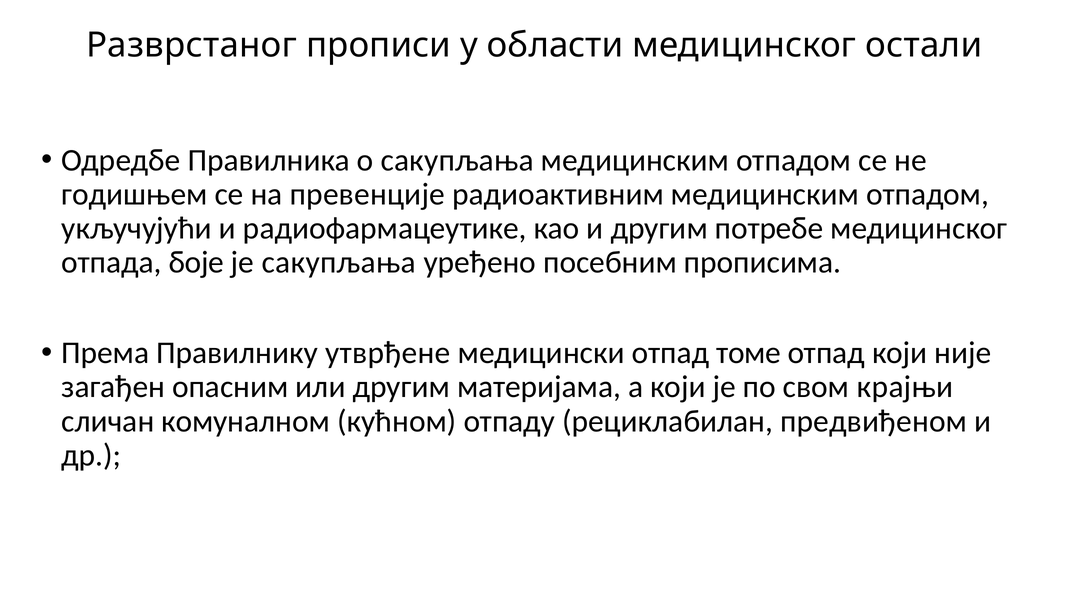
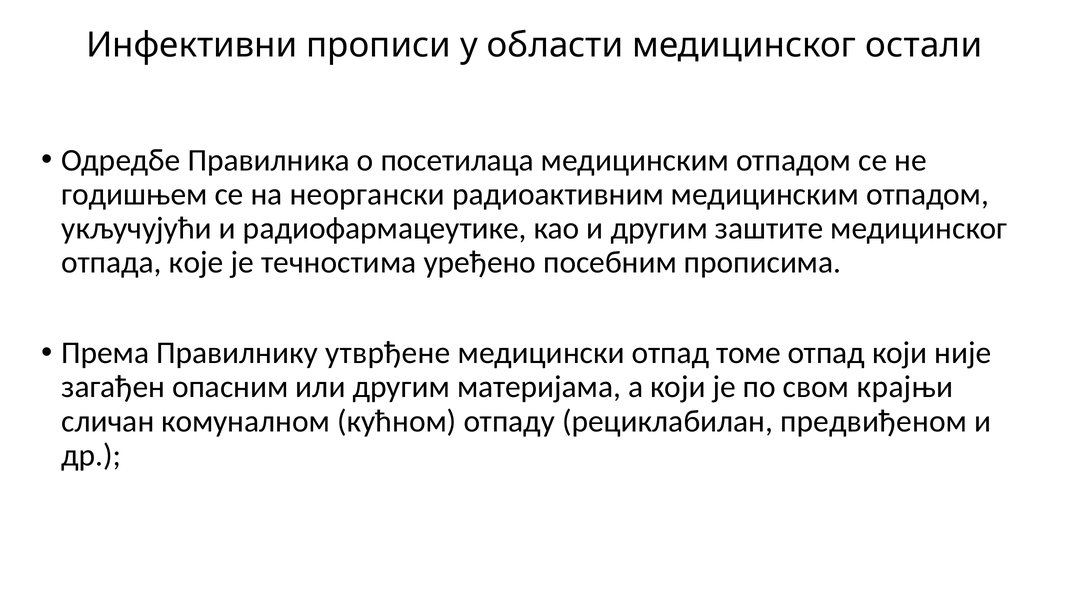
Разврстаног: Разврстаног -> Инфективни (192, 45)
о сакупљања: сакупљања -> посетилаца (457, 160)
превенције: превенције -> неоргански (367, 194)
потребе: потребе -> заштите (769, 228)
боје: боје -> које (196, 262)
је сакупљања: сакупљања -> течностима (339, 262)
